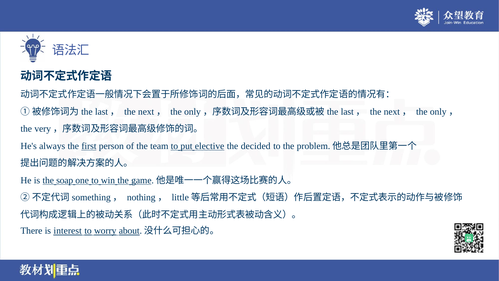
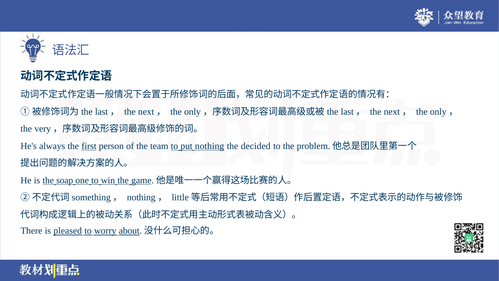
elective: elective -> nothing (210, 146)
interest: interest -> pleased (68, 231)
